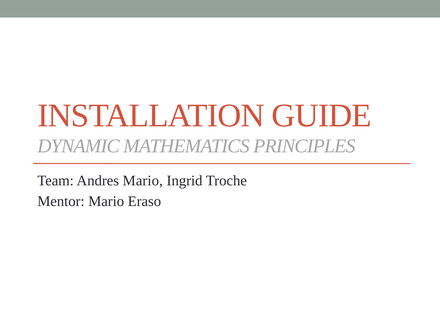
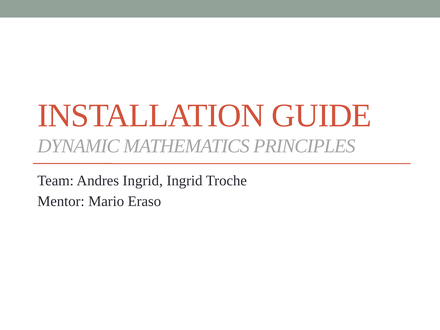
Andres Mario: Mario -> Ingrid (143, 181)
